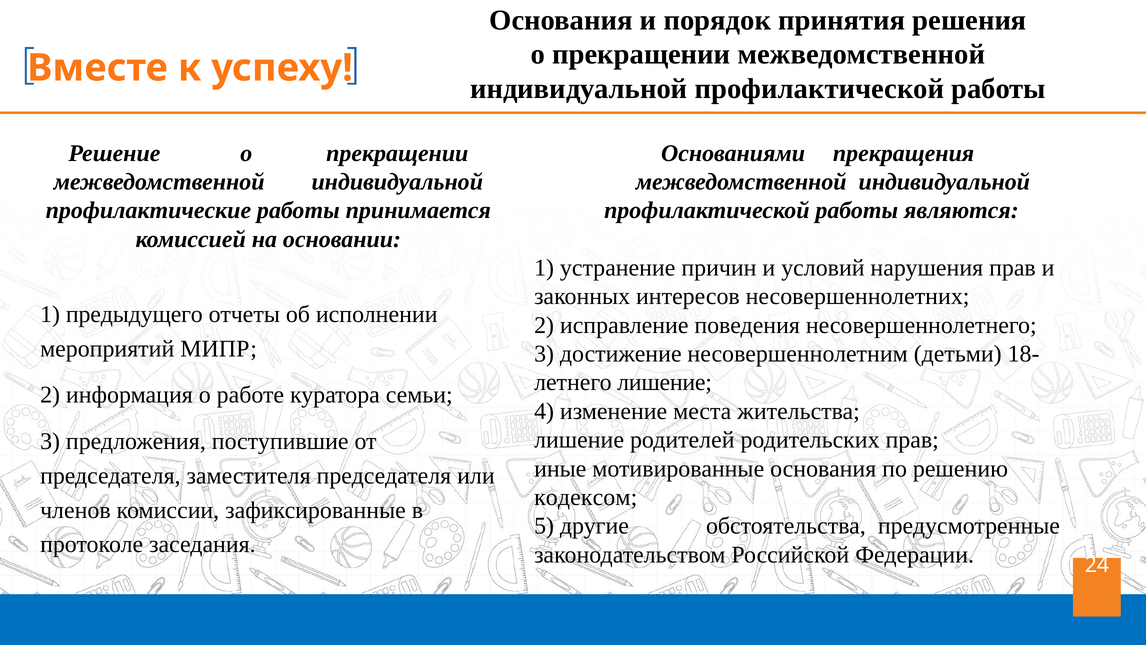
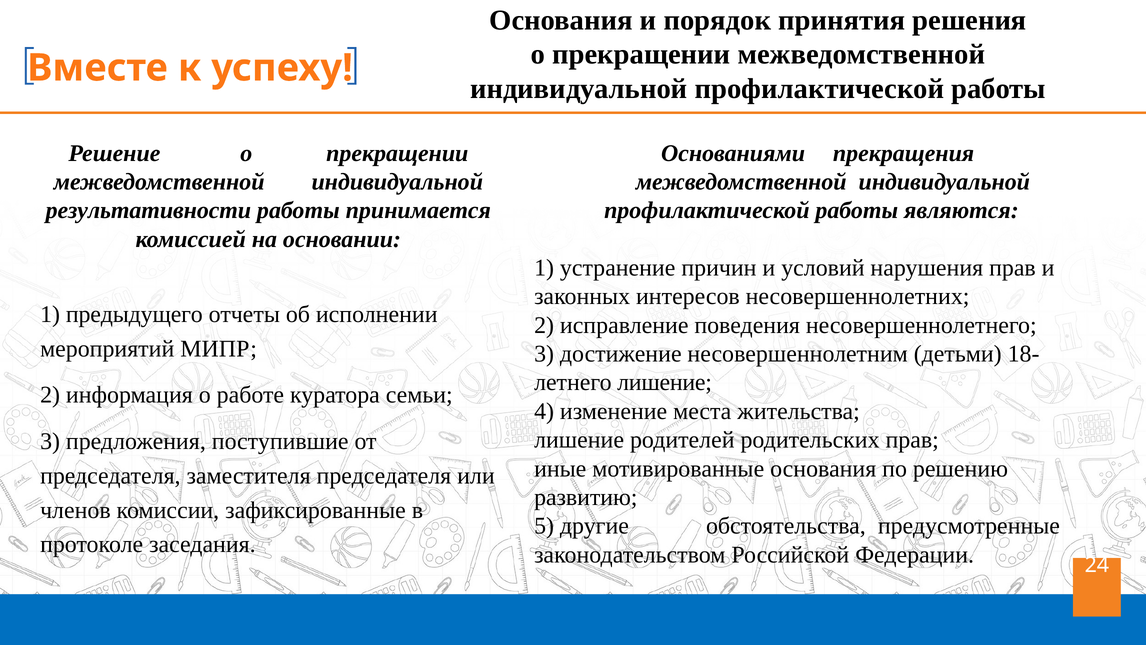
профилактические: профилактические -> результативности (148, 210)
кодексом: кодексом -> развитию (586, 497)
